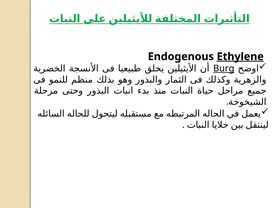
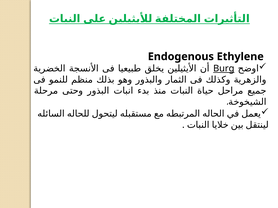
Ethylene underline: present -> none (240, 57)
